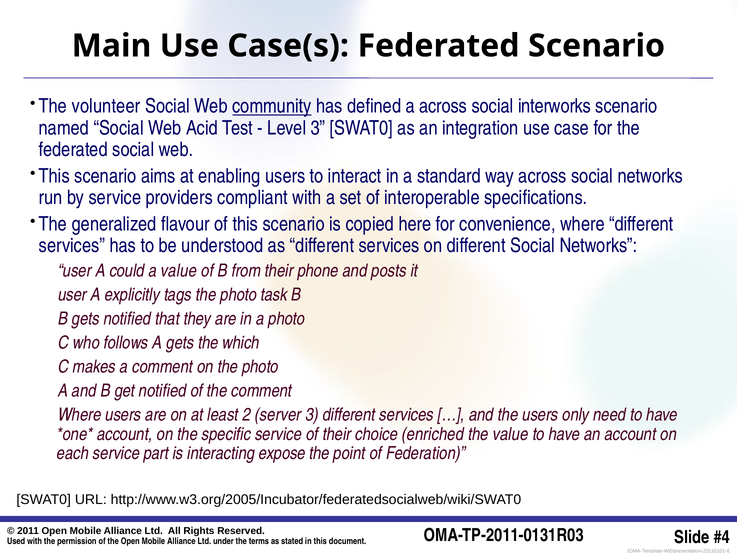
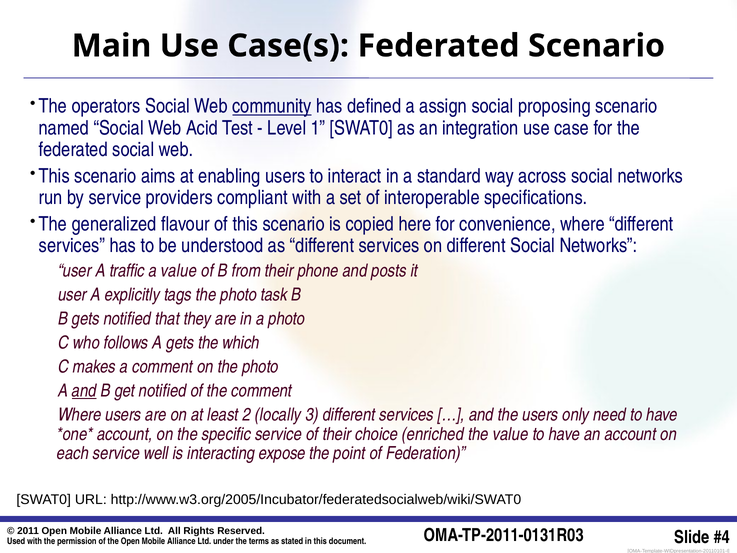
volunteer: volunteer -> operators (106, 106)
a across: across -> assign (443, 106)
interworks: interworks -> proposing (554, 106)
Level 3: 3 -> 1 (318, 128)
could: could -> traffic (127, 271)
and underline: none -> present (84, 391)
server: server -> locally (278, 414)
part: part -> well (156, 453)
